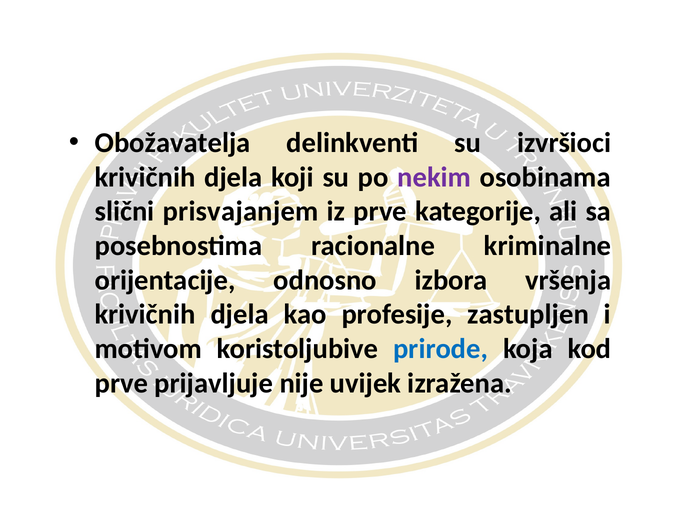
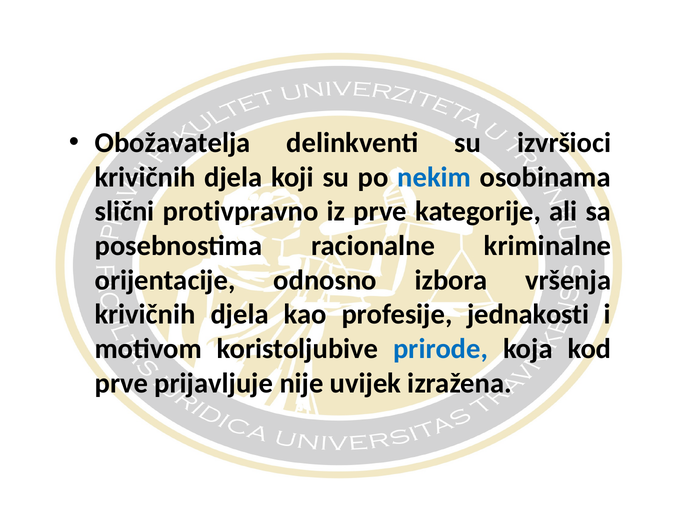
nekim colour: purple -> blue (434, 177)
prisvajanjem: prisvajanjem -> protivpravno (241, 211)
zastupljen: zastupljen -> jednakosti (528, 314)
